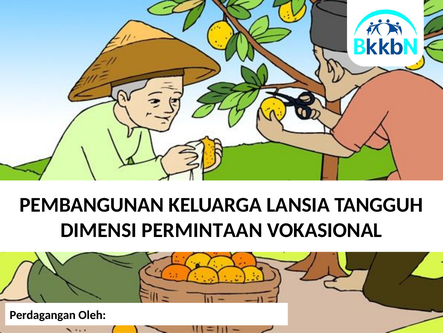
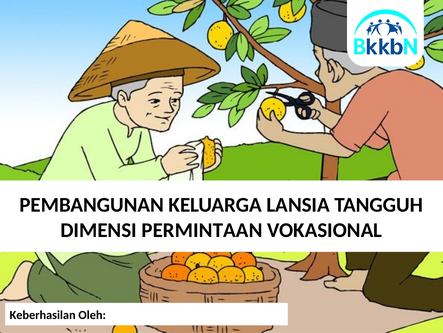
Perdagangan: Perdagangan -> Keberhasilan (43, 314)
